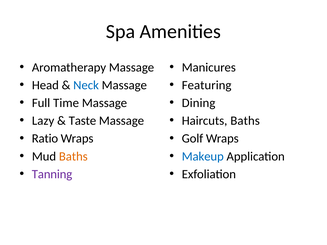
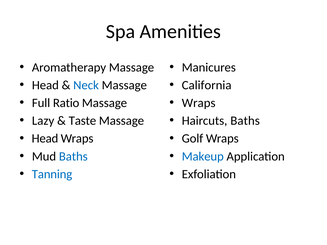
Featuring: Featuring -> California (207, 85)
Time: Time -> Ratio (66, 103)
Dining: Dining -> Wraps (199, 103)
Ratio: Ratio -> Head (45, 139)
Baths colour: orange -> blue (73, 156)
Tanning colour: purple -> blue (52, 174)
